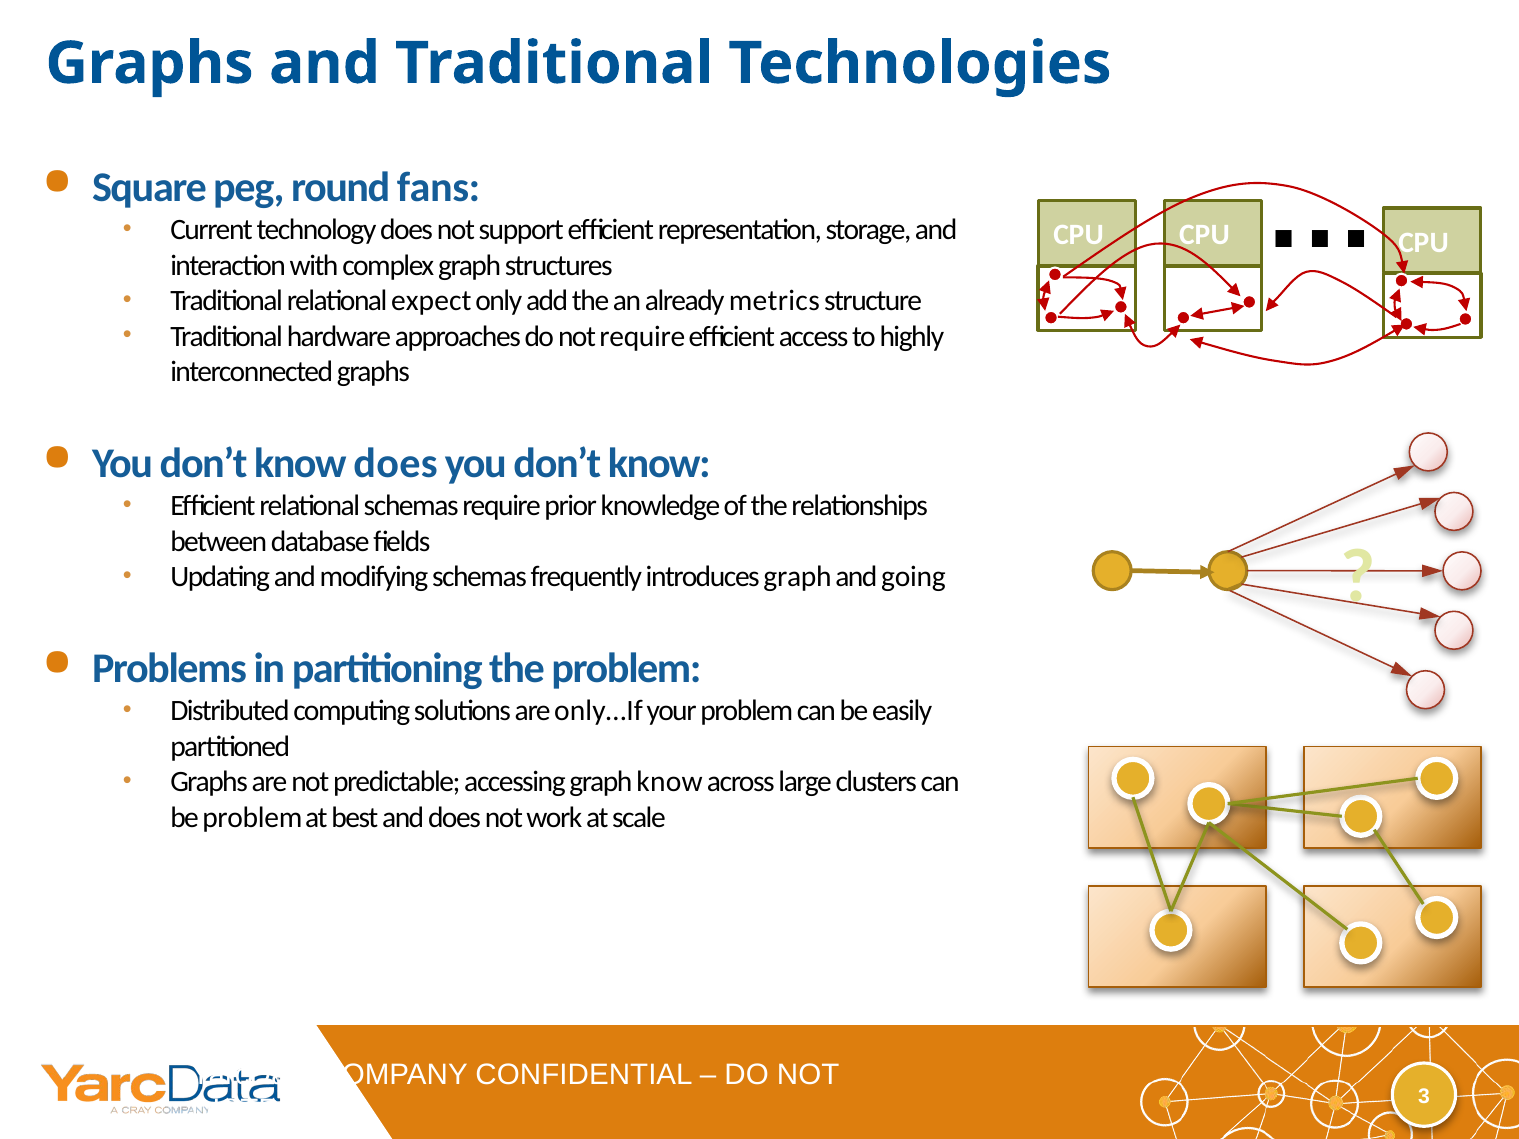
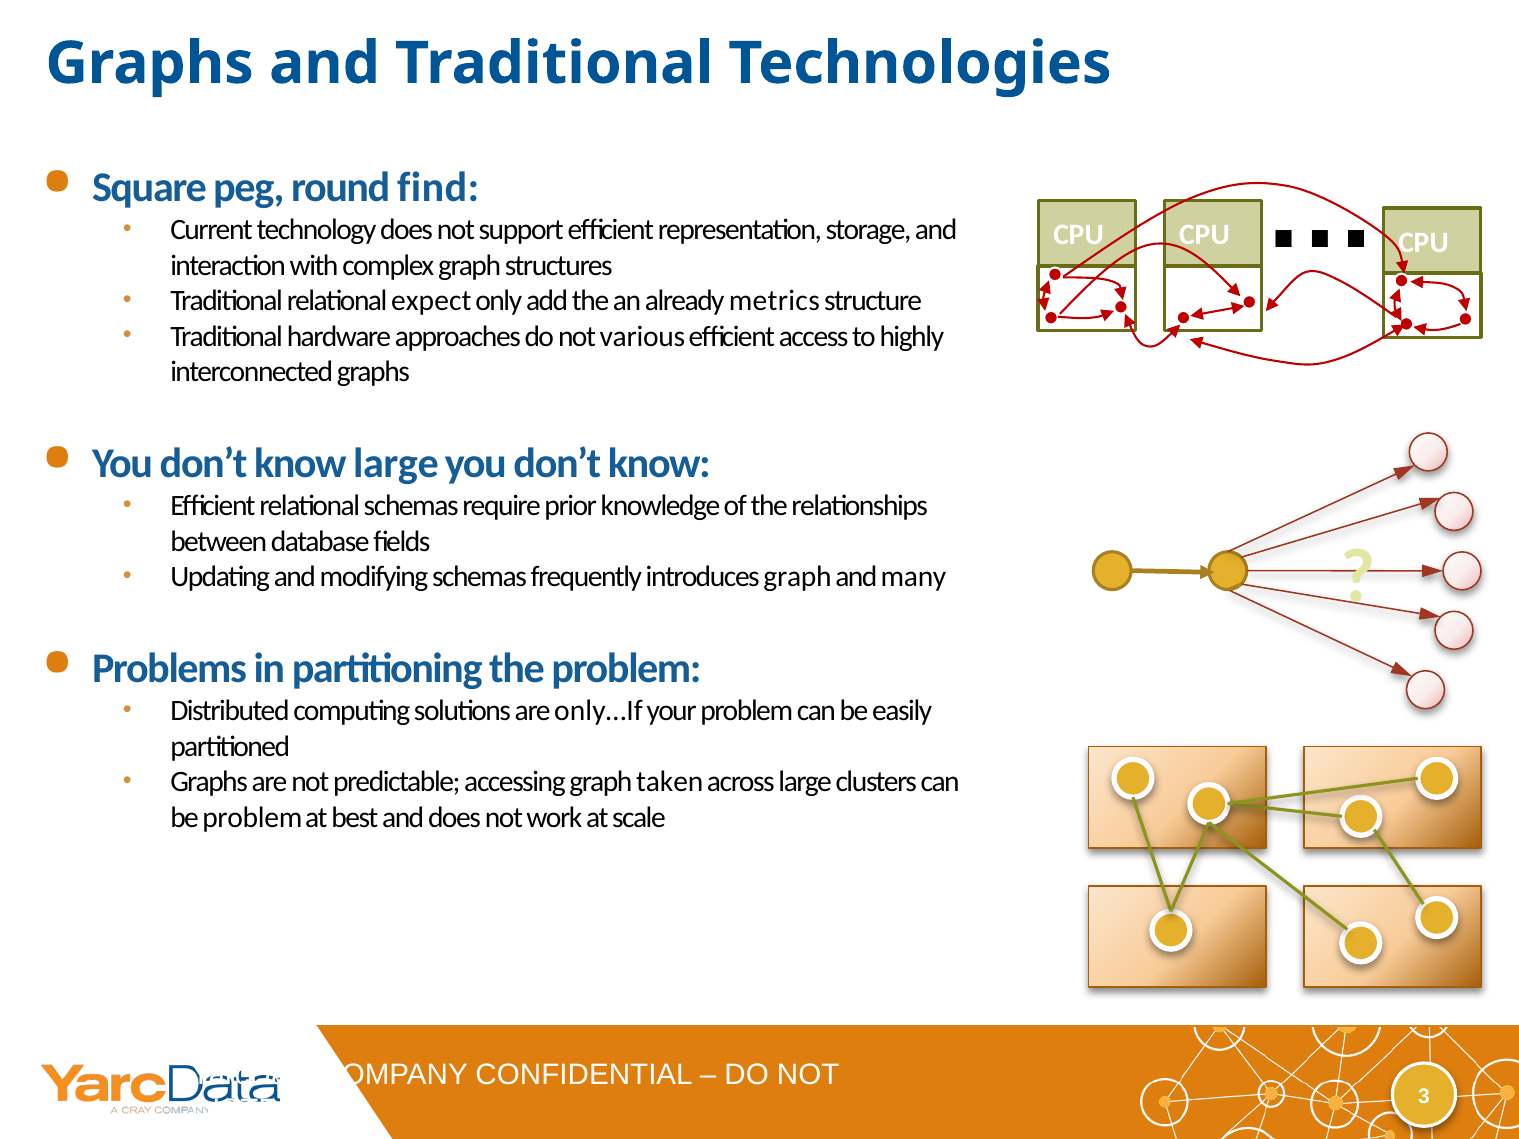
fans: fans -> find (438, 188)
not require: require -> various (642, 336)
know does: does -> large (396, 464)
going: going -> many (913, 577)
graph know: know -> taken (670, 782)
